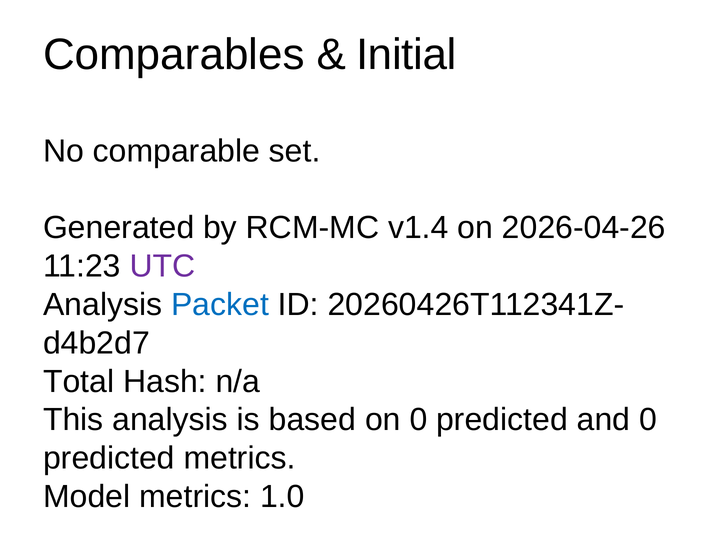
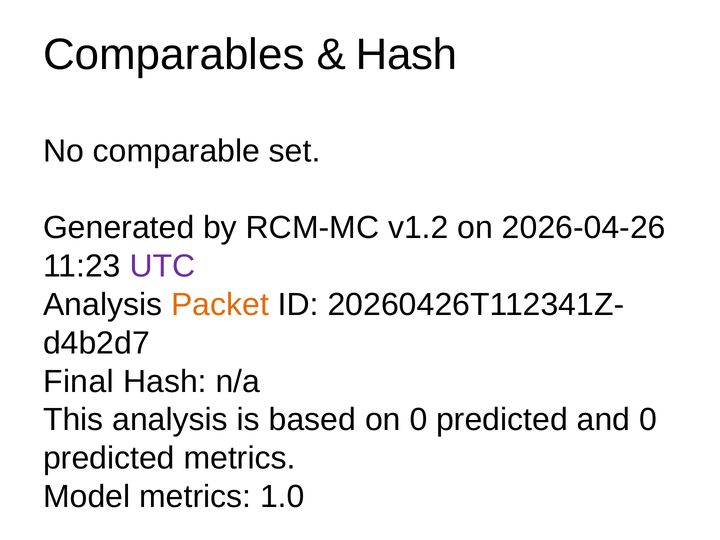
Initial: Initial -> Hash (406, 55)
v1.4: v1.4 -> v1.2 (418, 228)
Packet colour: blue -> orange (220, 305)
Total: Total -> Final (78, 381)
